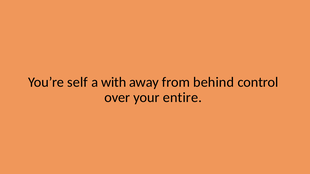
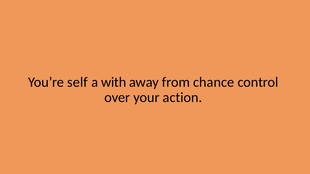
behind: behind -> chance (214, 82)
entire: entire -> action (182, 98)
